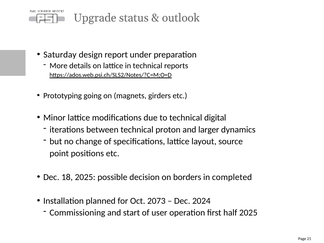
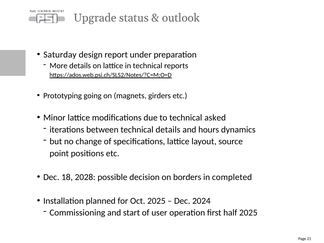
digital: digital -> asked (215, 118)
technical proton: proton -> details (168, 130)
larger: larger -> hours (209, 130)
18 2025: 2025 -> 2028 (85, 177)
Oct 2073: 2073 -> 2025 (156, 201)
